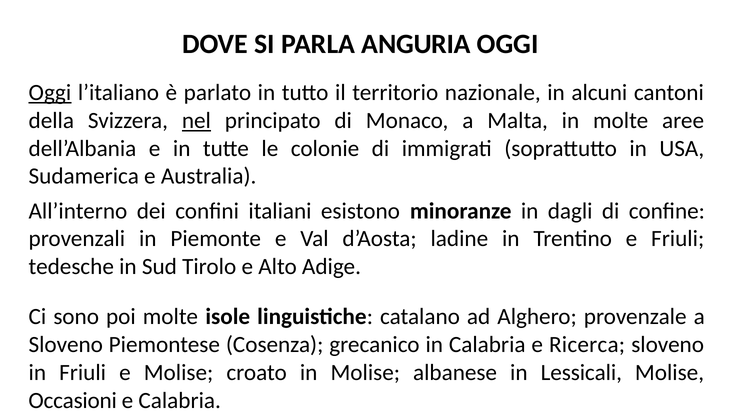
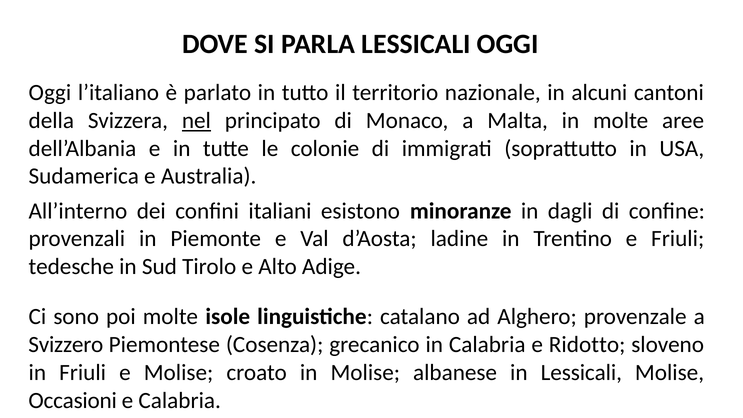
PARLA ANGURIA: ANGURIA -> LESSICALI (416, 44)
Oggi underline: present -> none (50, 93)
Sloveno: Sloveno -> Svizzero (66, 345)
Ricerca: Ricerca -> Ridotto (587, 345)
